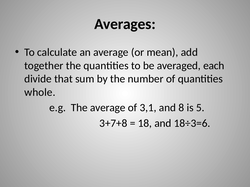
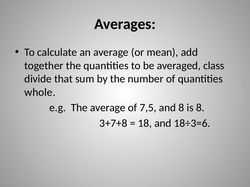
each: each -> class (214, 66)
3,1: 3,1 -> 7,5 (148, 108)
is 5: 5 -> 8 (200, 108)
